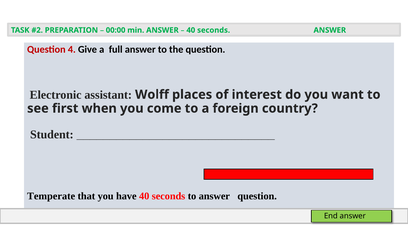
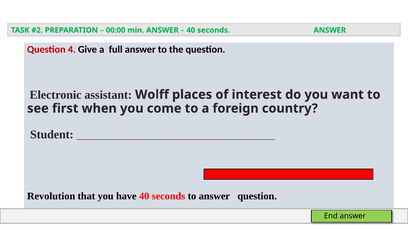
Temperate: Temperate -> Revolution (51, 196)
